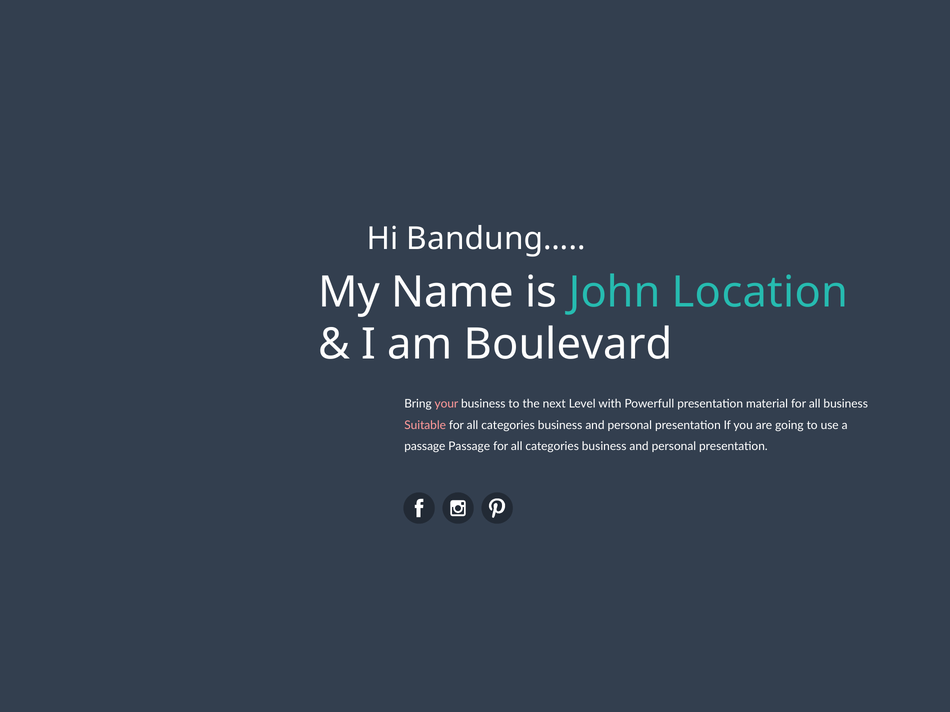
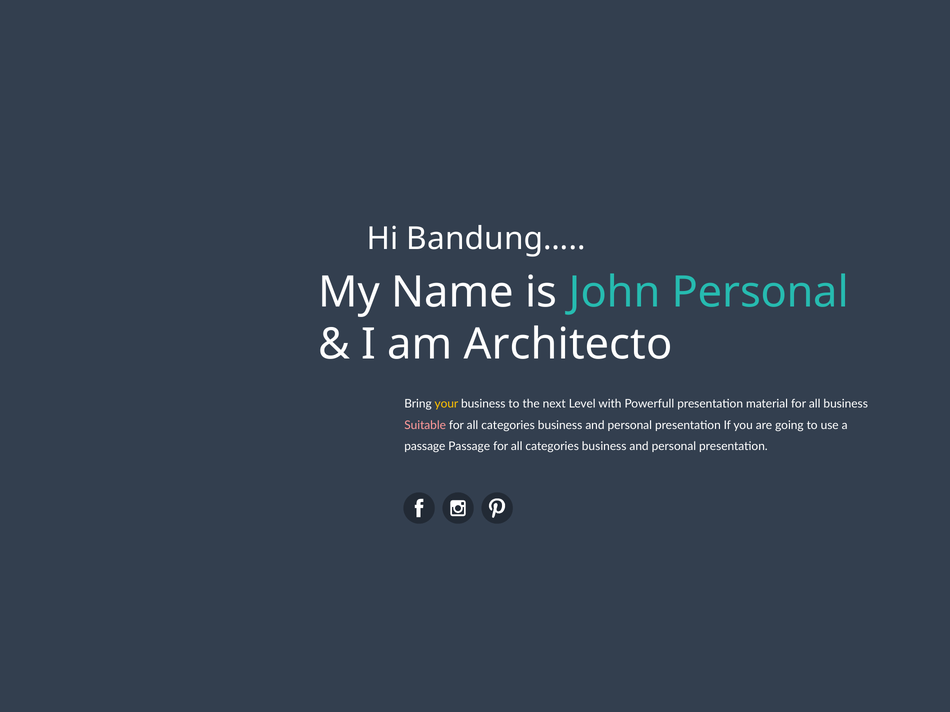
John Location: Location -> Personal (760, 292)
Boulevard: Boulevard -> Architecto (568, 345)
your colour: pink -> yellow (446, 404)
